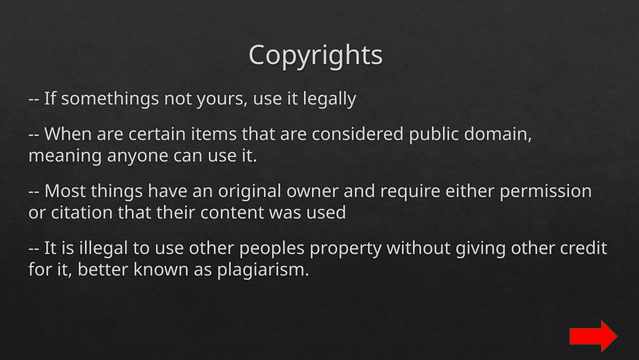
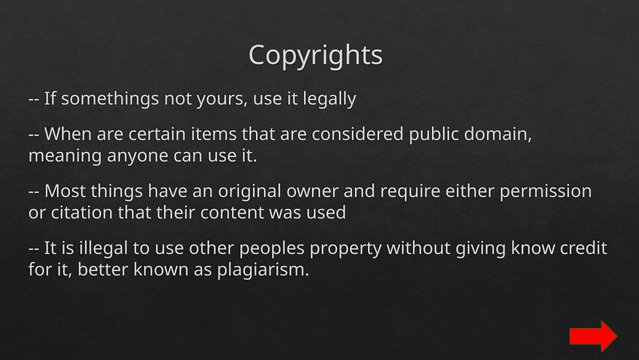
giving other: other -> know (533, 248)
